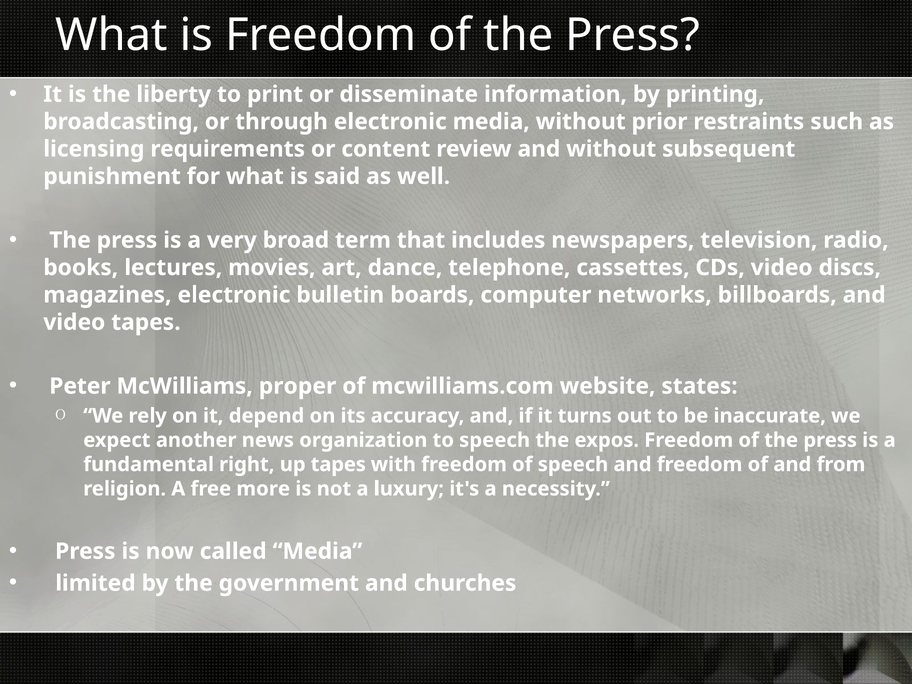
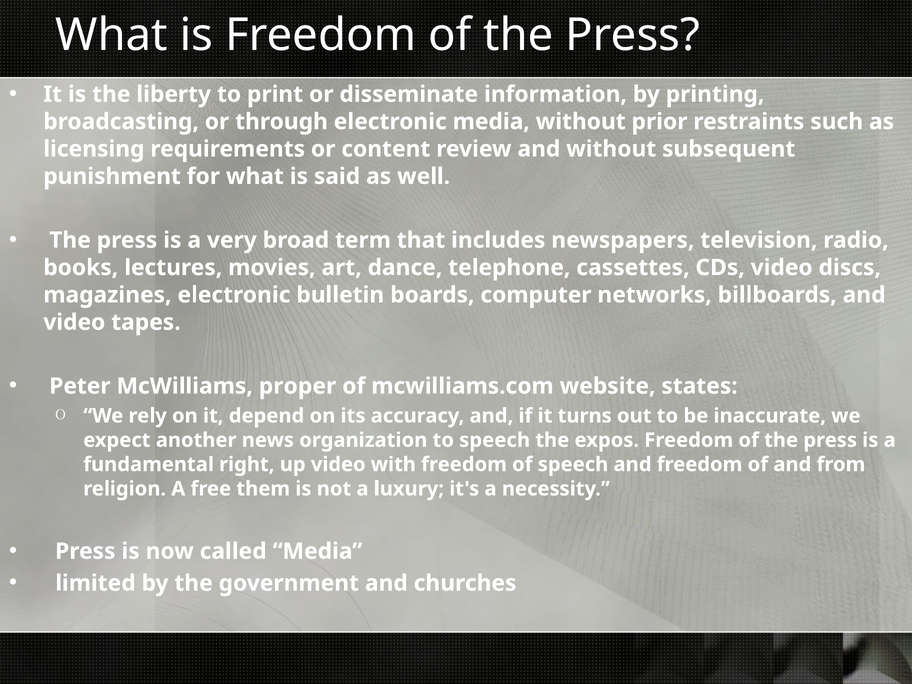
up tapes: tapes -> video (338, 464)
more: more -> them (263, 489)
